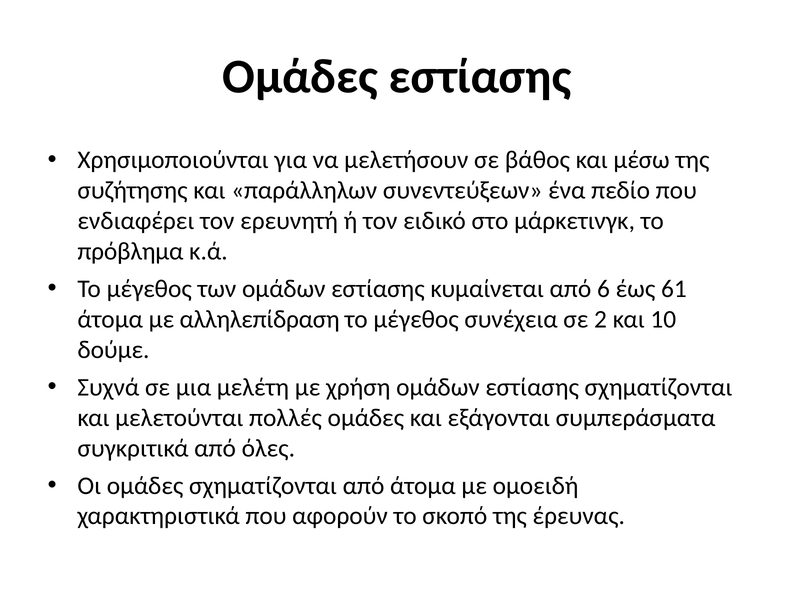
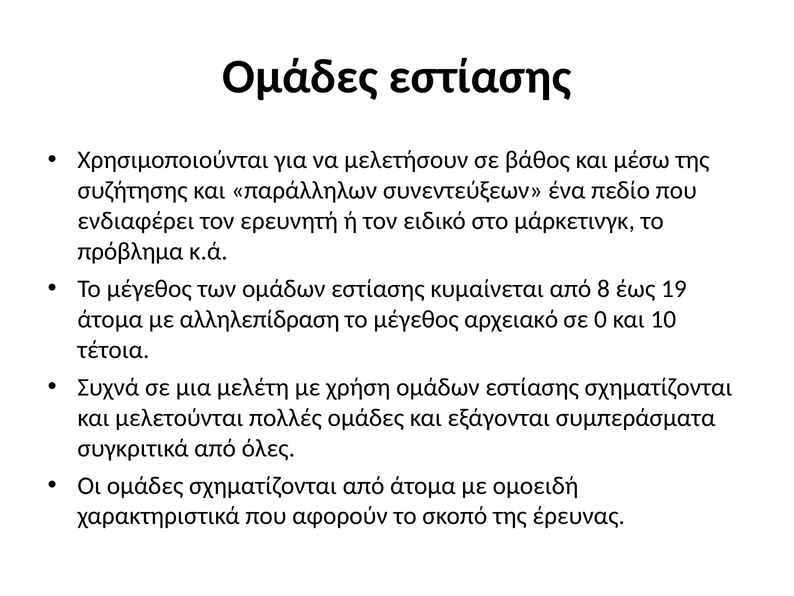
6: 6 -> 8 (603, 289)
61: 61 -> 19 (674, 289)
συνέχεια: συνέχεια -> αρχειακό (511, 319)
2: 2 -> 0 (601, 319)
δούμε: δούμε -> τέτοια (113, 349)
